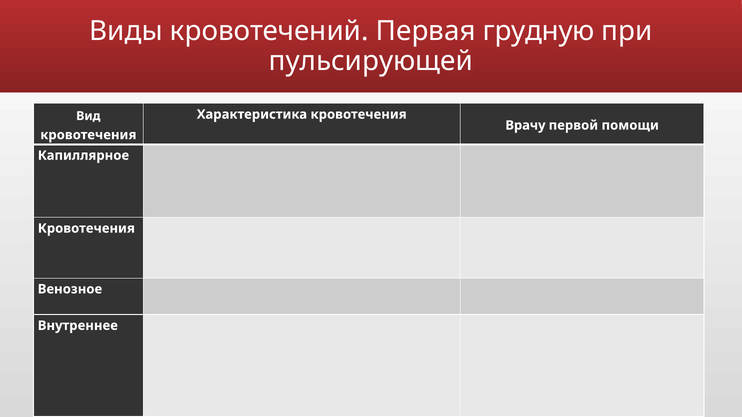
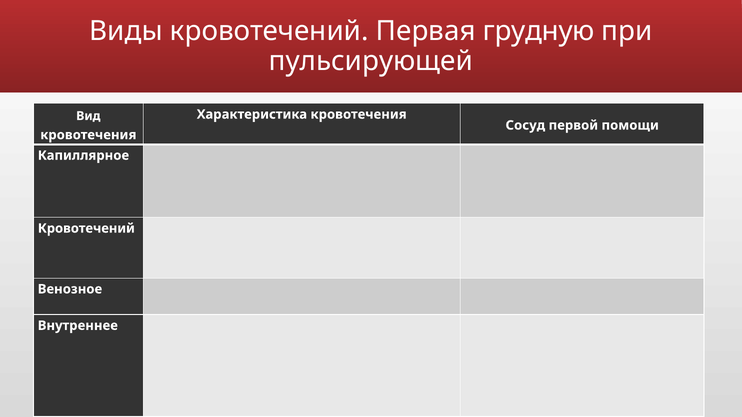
Врачу: Врачу -> Сосуд (525, 125)
Кровотечения: Кровотечения -> Кровотечений (86, 229)
